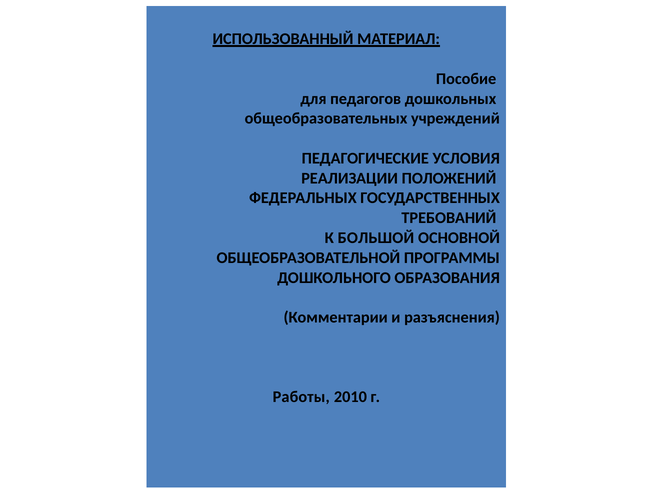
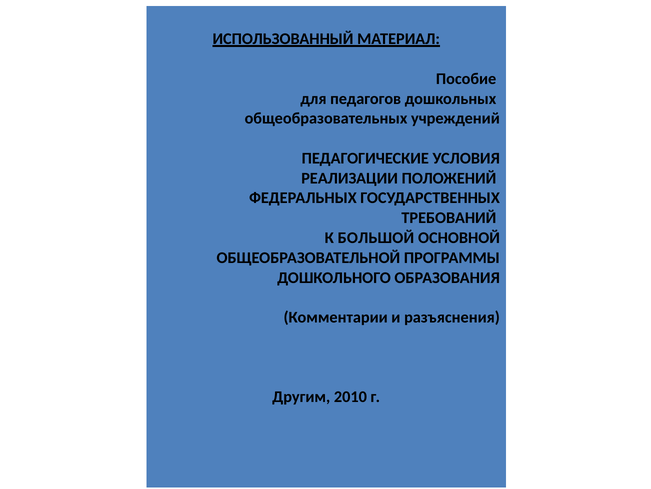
Работы: Работы -> Другим (301, 396)
